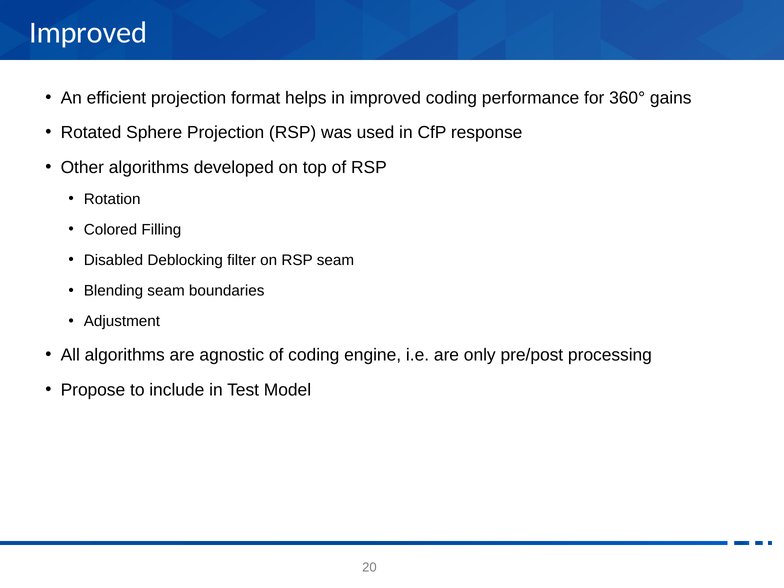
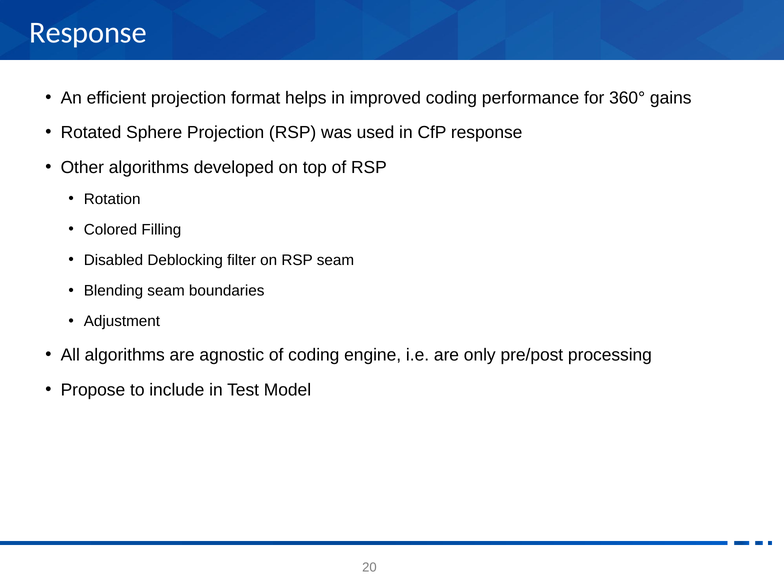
Improved: Improved -> Response (88, 33)
